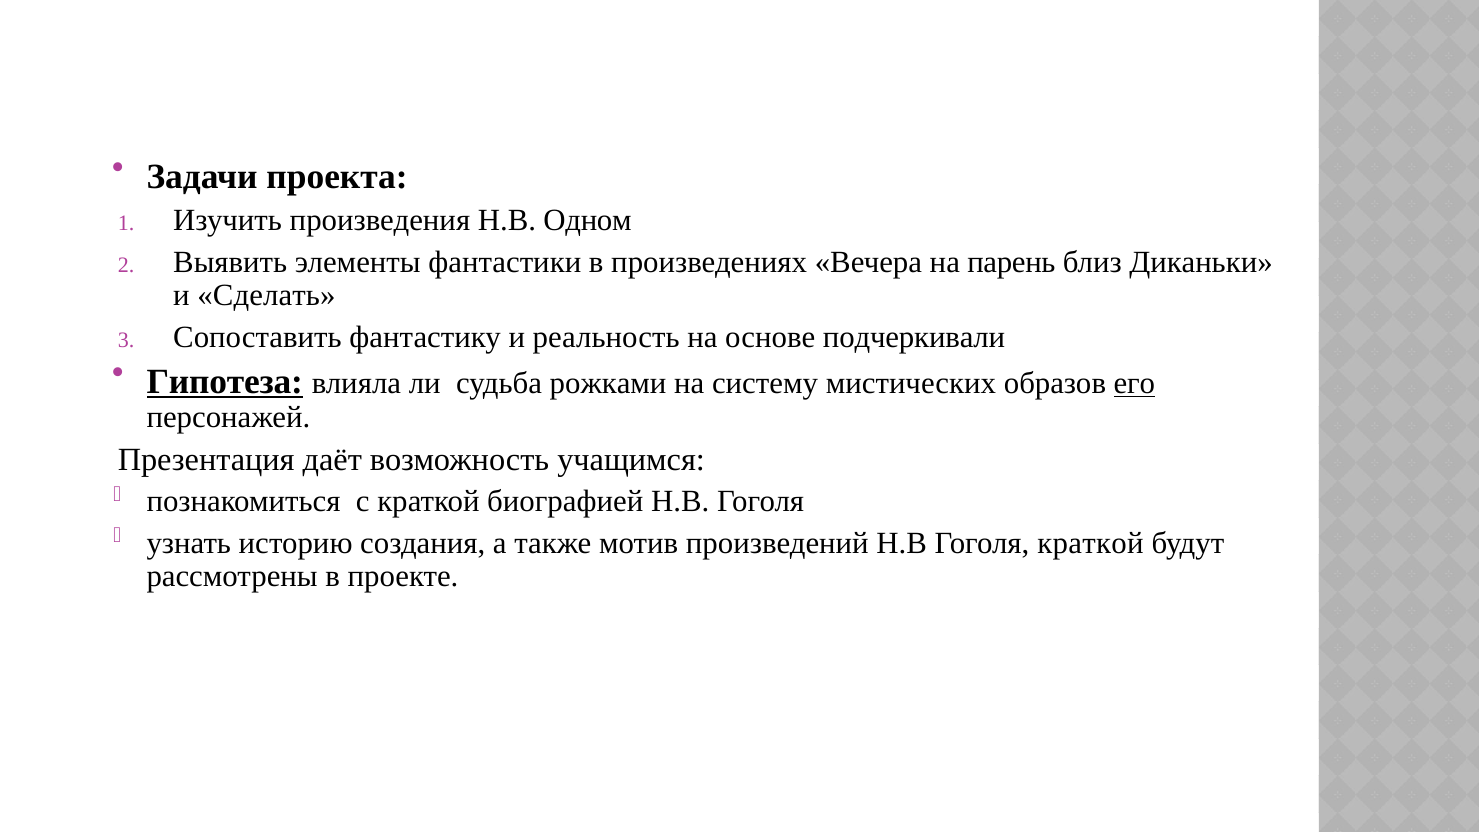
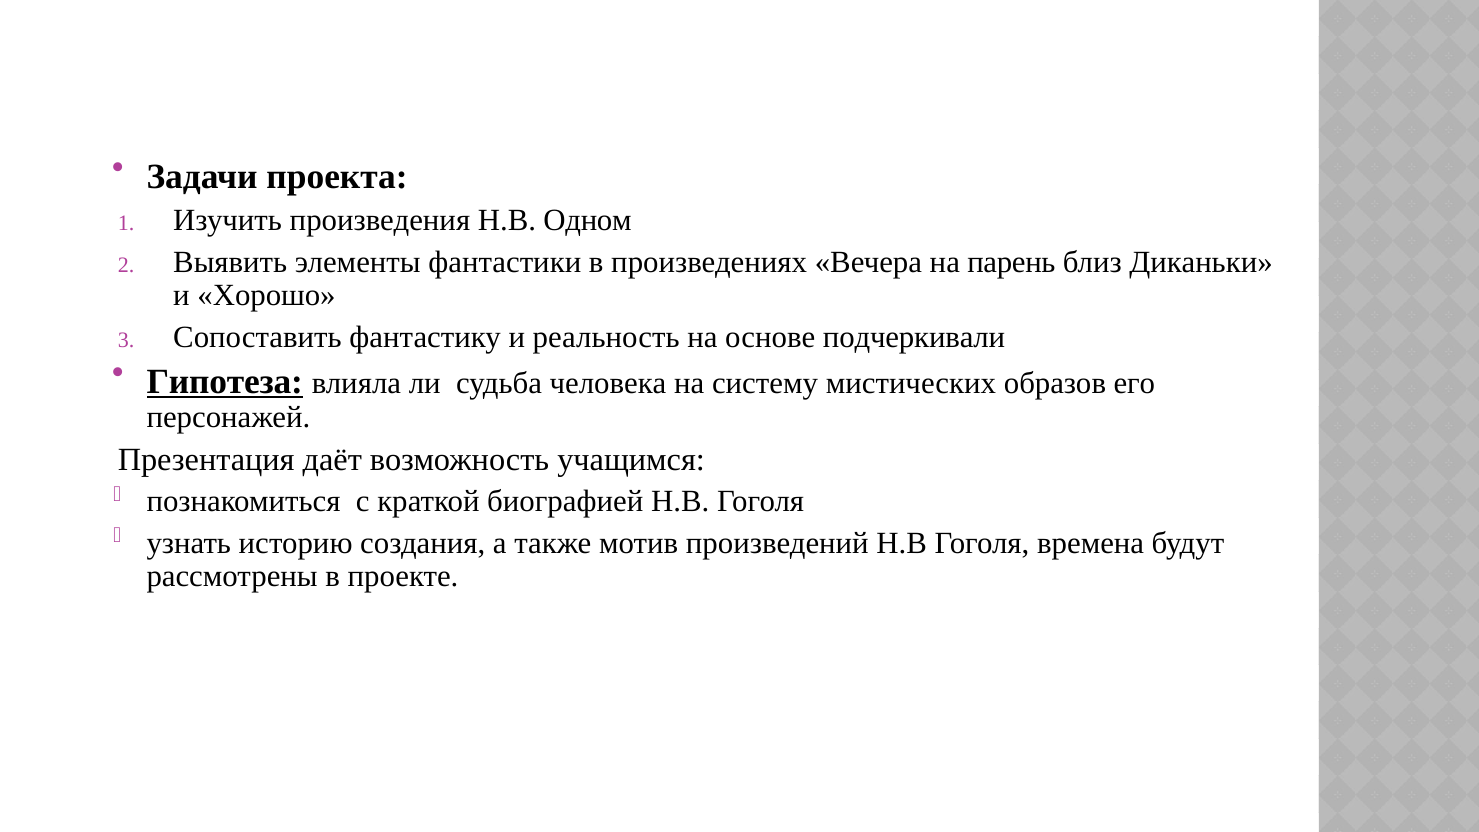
Сделать: Сделать -> Хорошо (267, 295)
рожками: рожками -> человека (608, 383)
его underline: present -> none (1134, 383)
Гоголя краткой: краткой -> времена (1091, 543)
